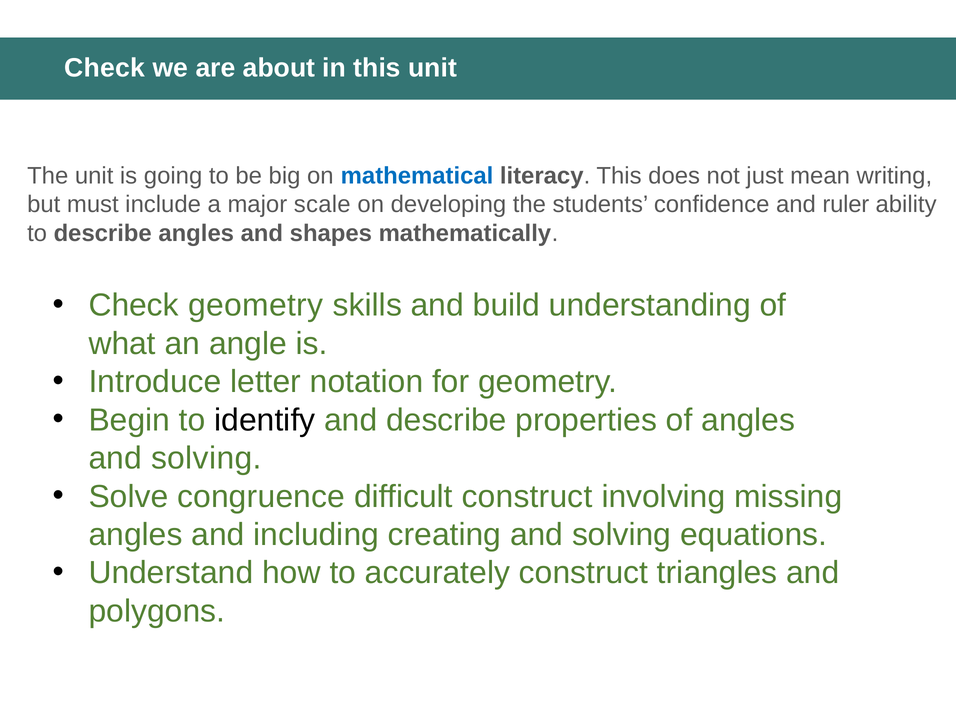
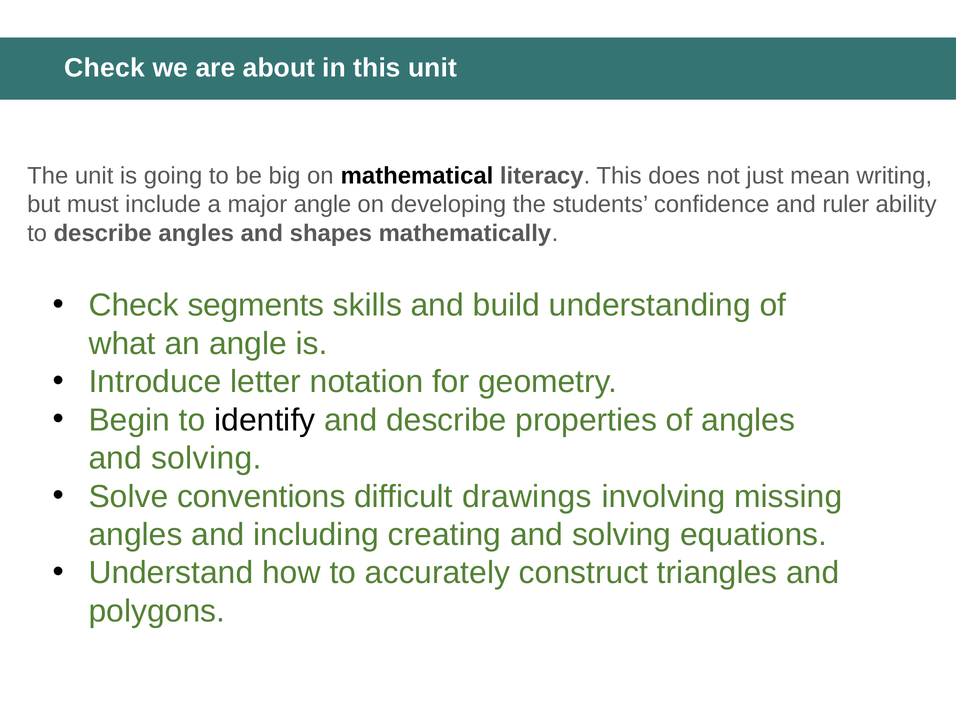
mathematical colour: blue -> black (417, 176)
major scale: scale -> angle (322, 205)
Check geometry: geometry -> segments (256, 305)
congruence: congruence -> conventions (261, 496)
difficult construct: construct -> drawings (527, 496)
